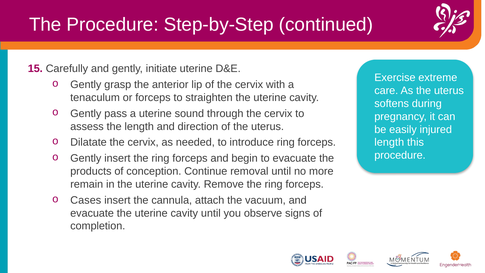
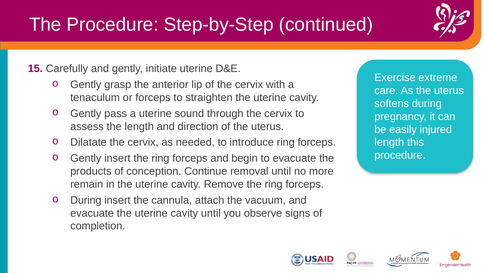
Cases: Cases -> During (86, 200)
